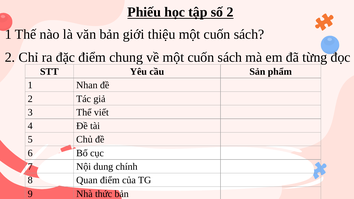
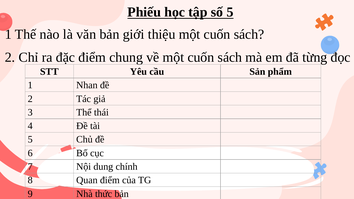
số 2: 2 -> 5 (230, 12)
viết: viết -> thái (101, 112)
